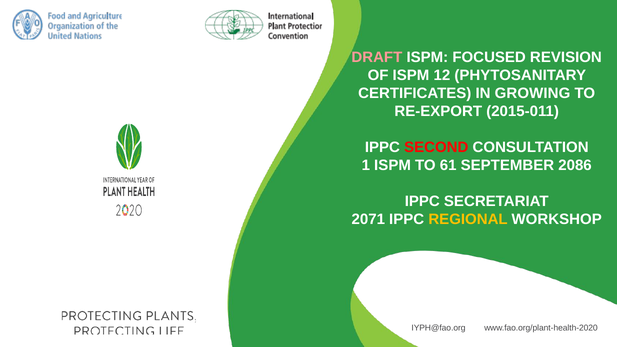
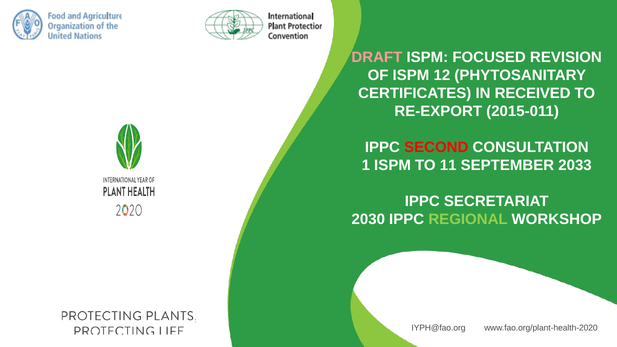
GROWING: GROWING -> RECEIVED (533, 93)
61: 61 -> 11 (448, 165)
2086: 2086 -> 2033 (575, 165)
2071: 2071 -> 2030 (368, 219)
REGIONAL colour: yellow -> light green (468, 219)
